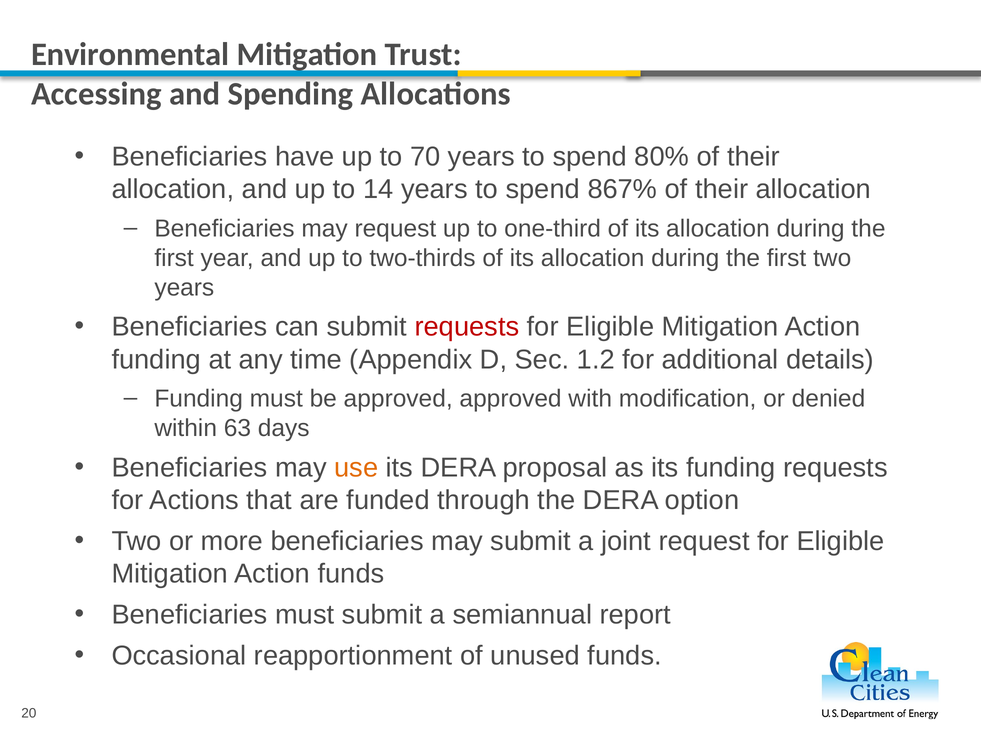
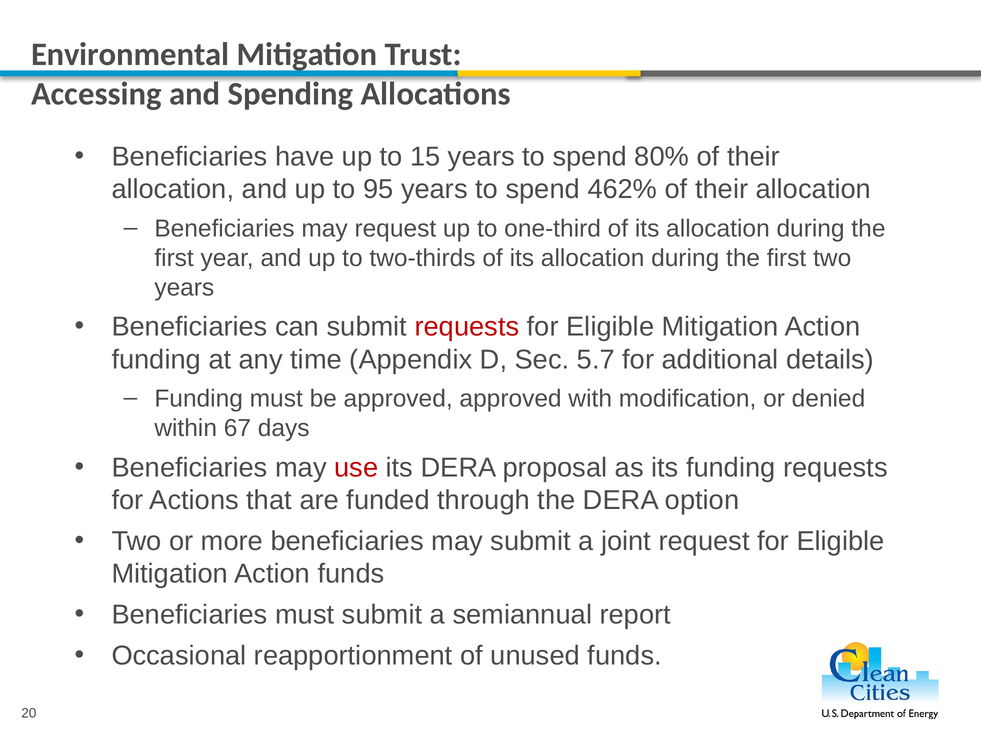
70: 70 -> 15 (425, 157)
14: 14 -> 95 (378, 189)
867%: 867% -> 462% (622, 189)
1.2: 1.2 -> 5.7 (596, 359)
63: 63 -> 67 (237, 428)
use colour: orange -> red (356, 467)
